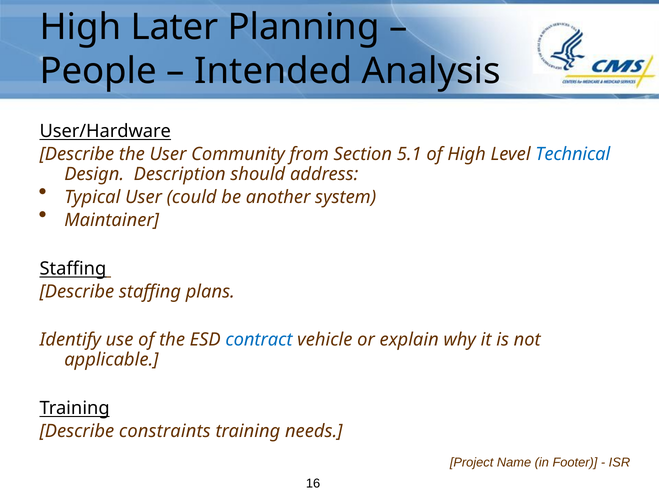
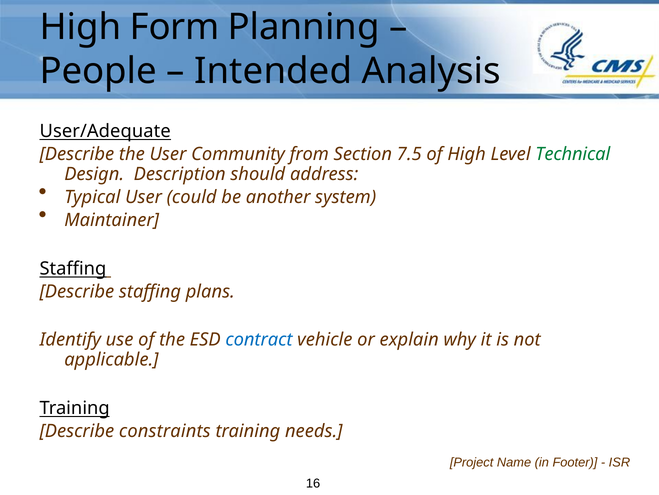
Later: Later -> Form (175, 27)
User/Hardware: User/Hardware -> User/Adequate (105, 131)
5.1: 5.1 -> 7.5 (409, 154)
Technical colour: blue -> green (573, 154)
